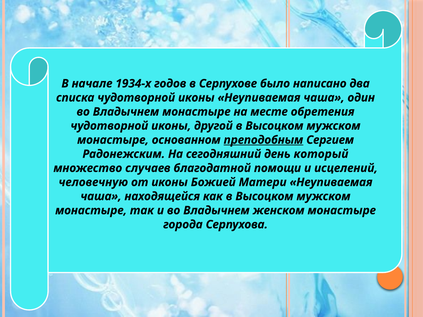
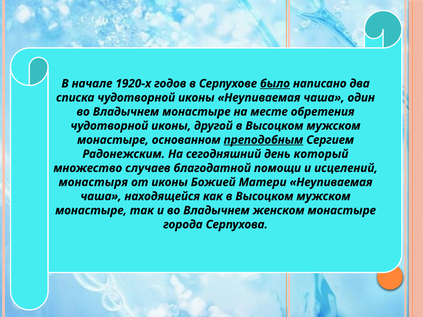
1934-х: 1934-х -> 1920-х (133, 84)
было underline: none -> present (275, 84)
человечную: человечную -> монастыря (93, 182)
